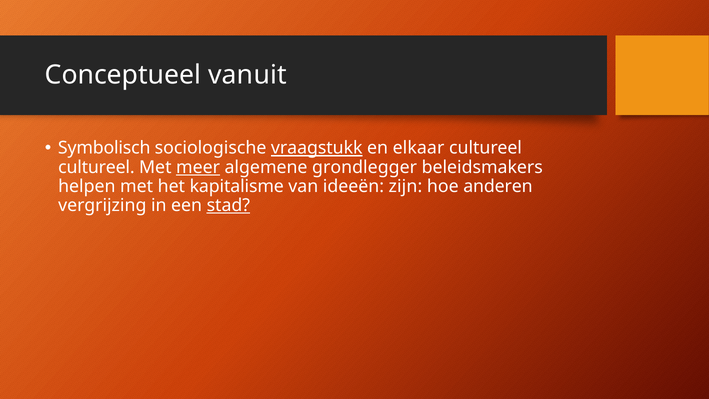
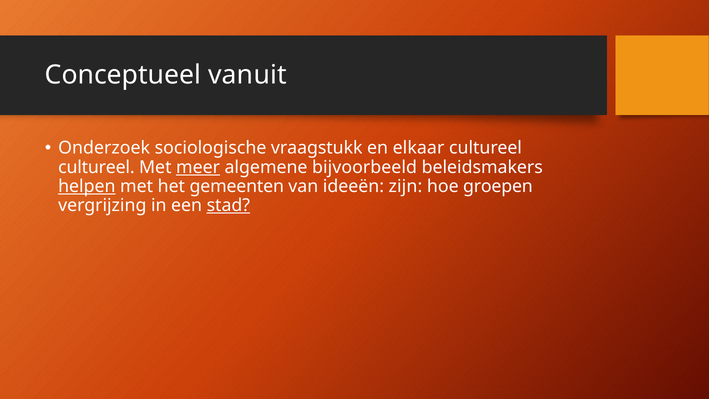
Symbolisch: Symbolisch -> Onderzoek (104, 148)
vraagstukk underline: present -> none (317, 148)
grondlegger: grondlegger -> bijvoorbeeld (365, 167)
helpen underline: none -> present (87, 186)
kapitalisme: kapitalisme -> gemeenten (237, 186)
anderen: anderen -> groepen (498, 186)
